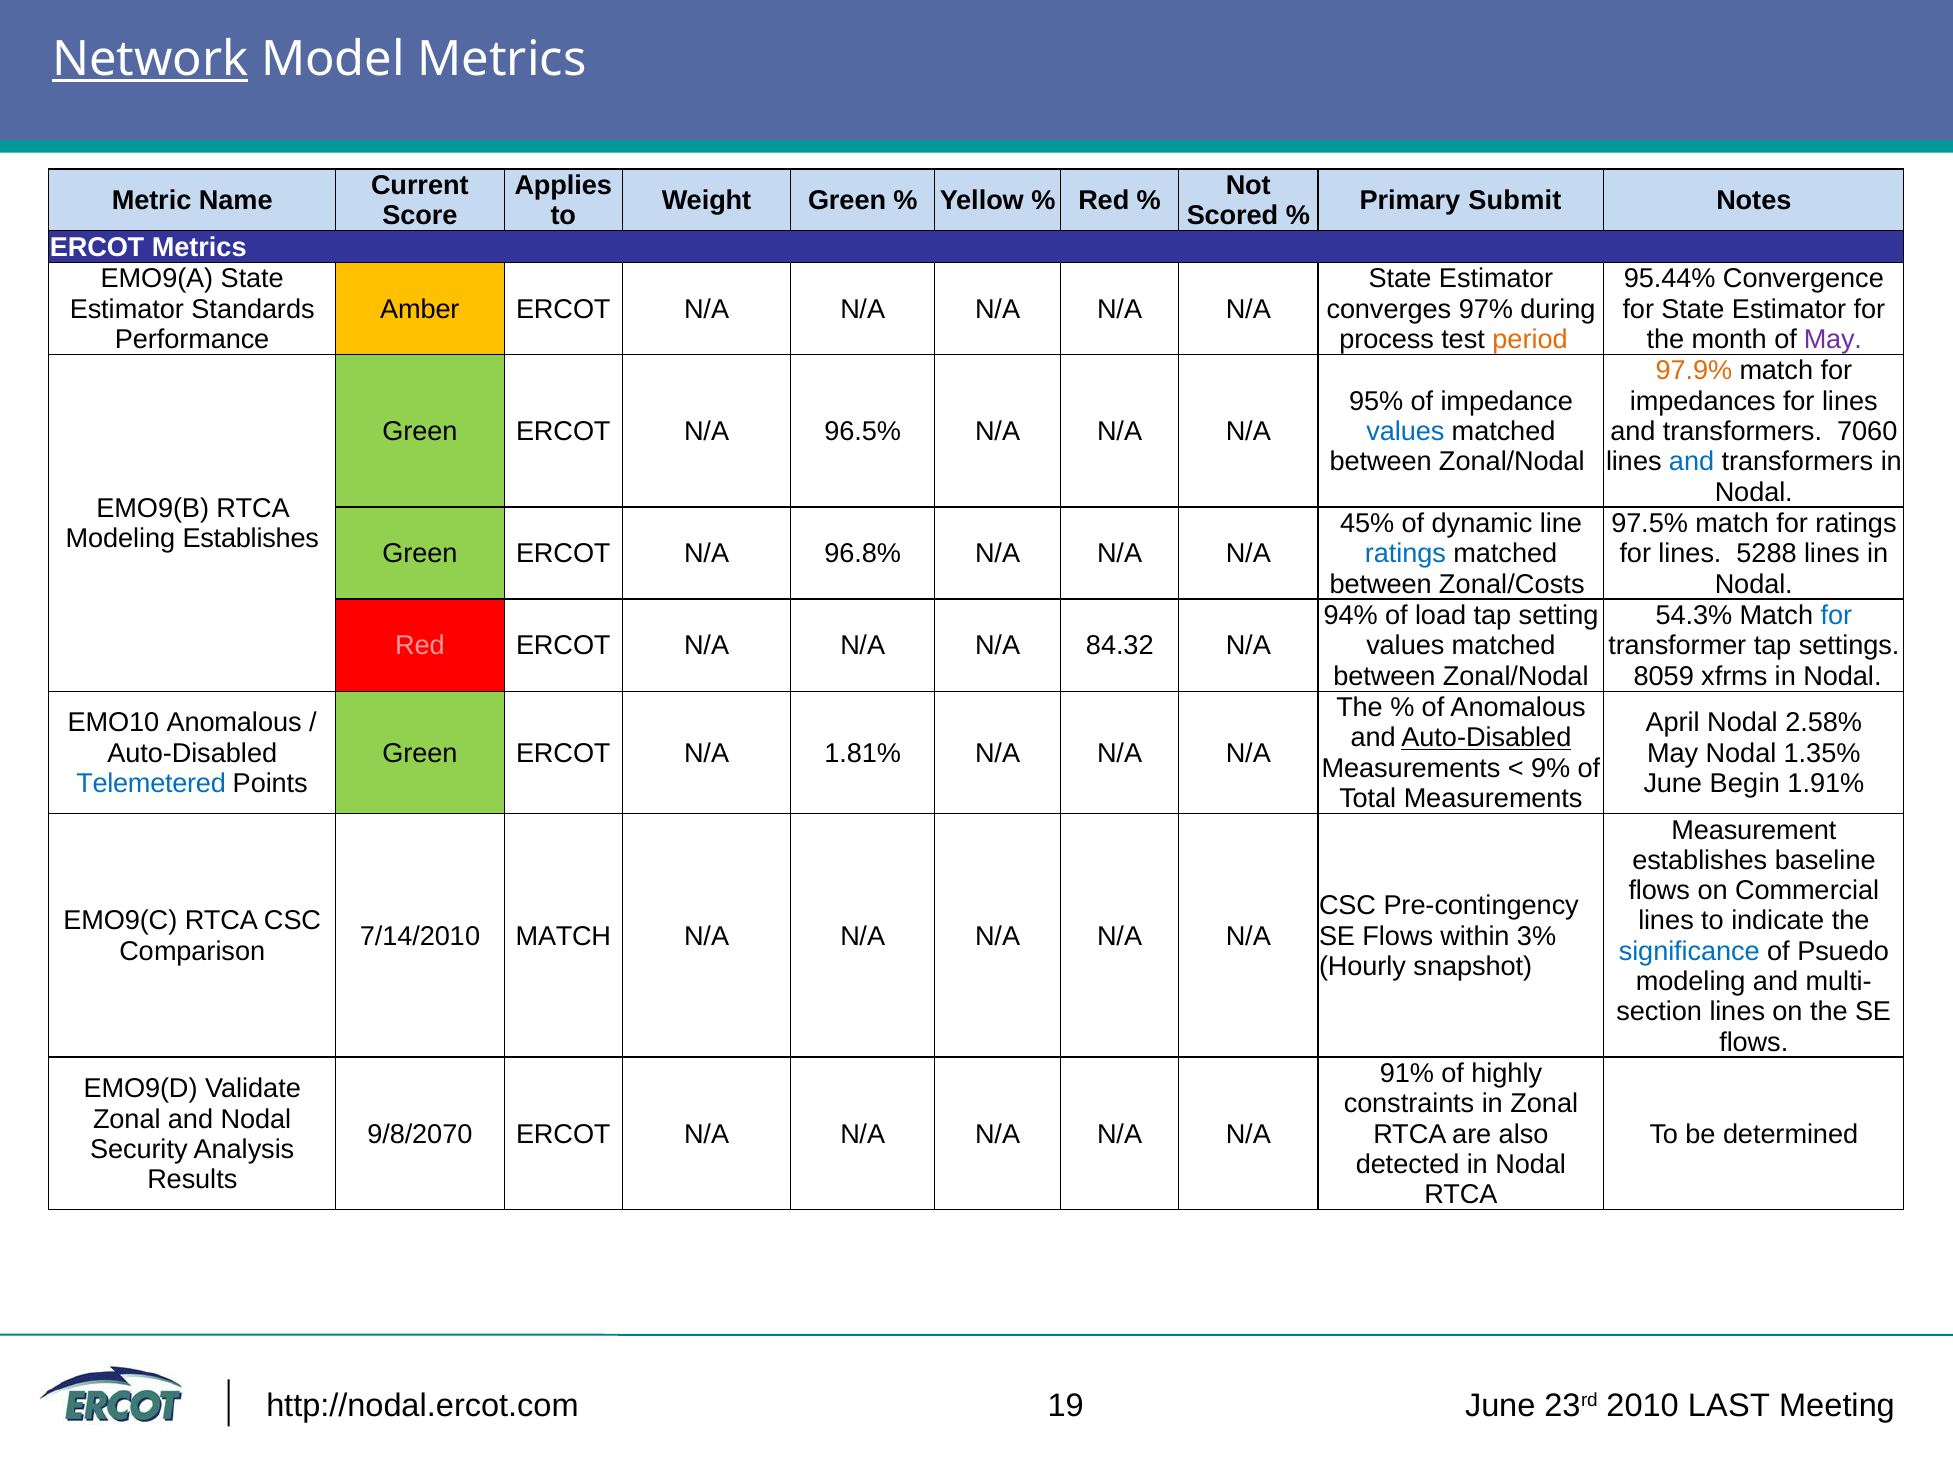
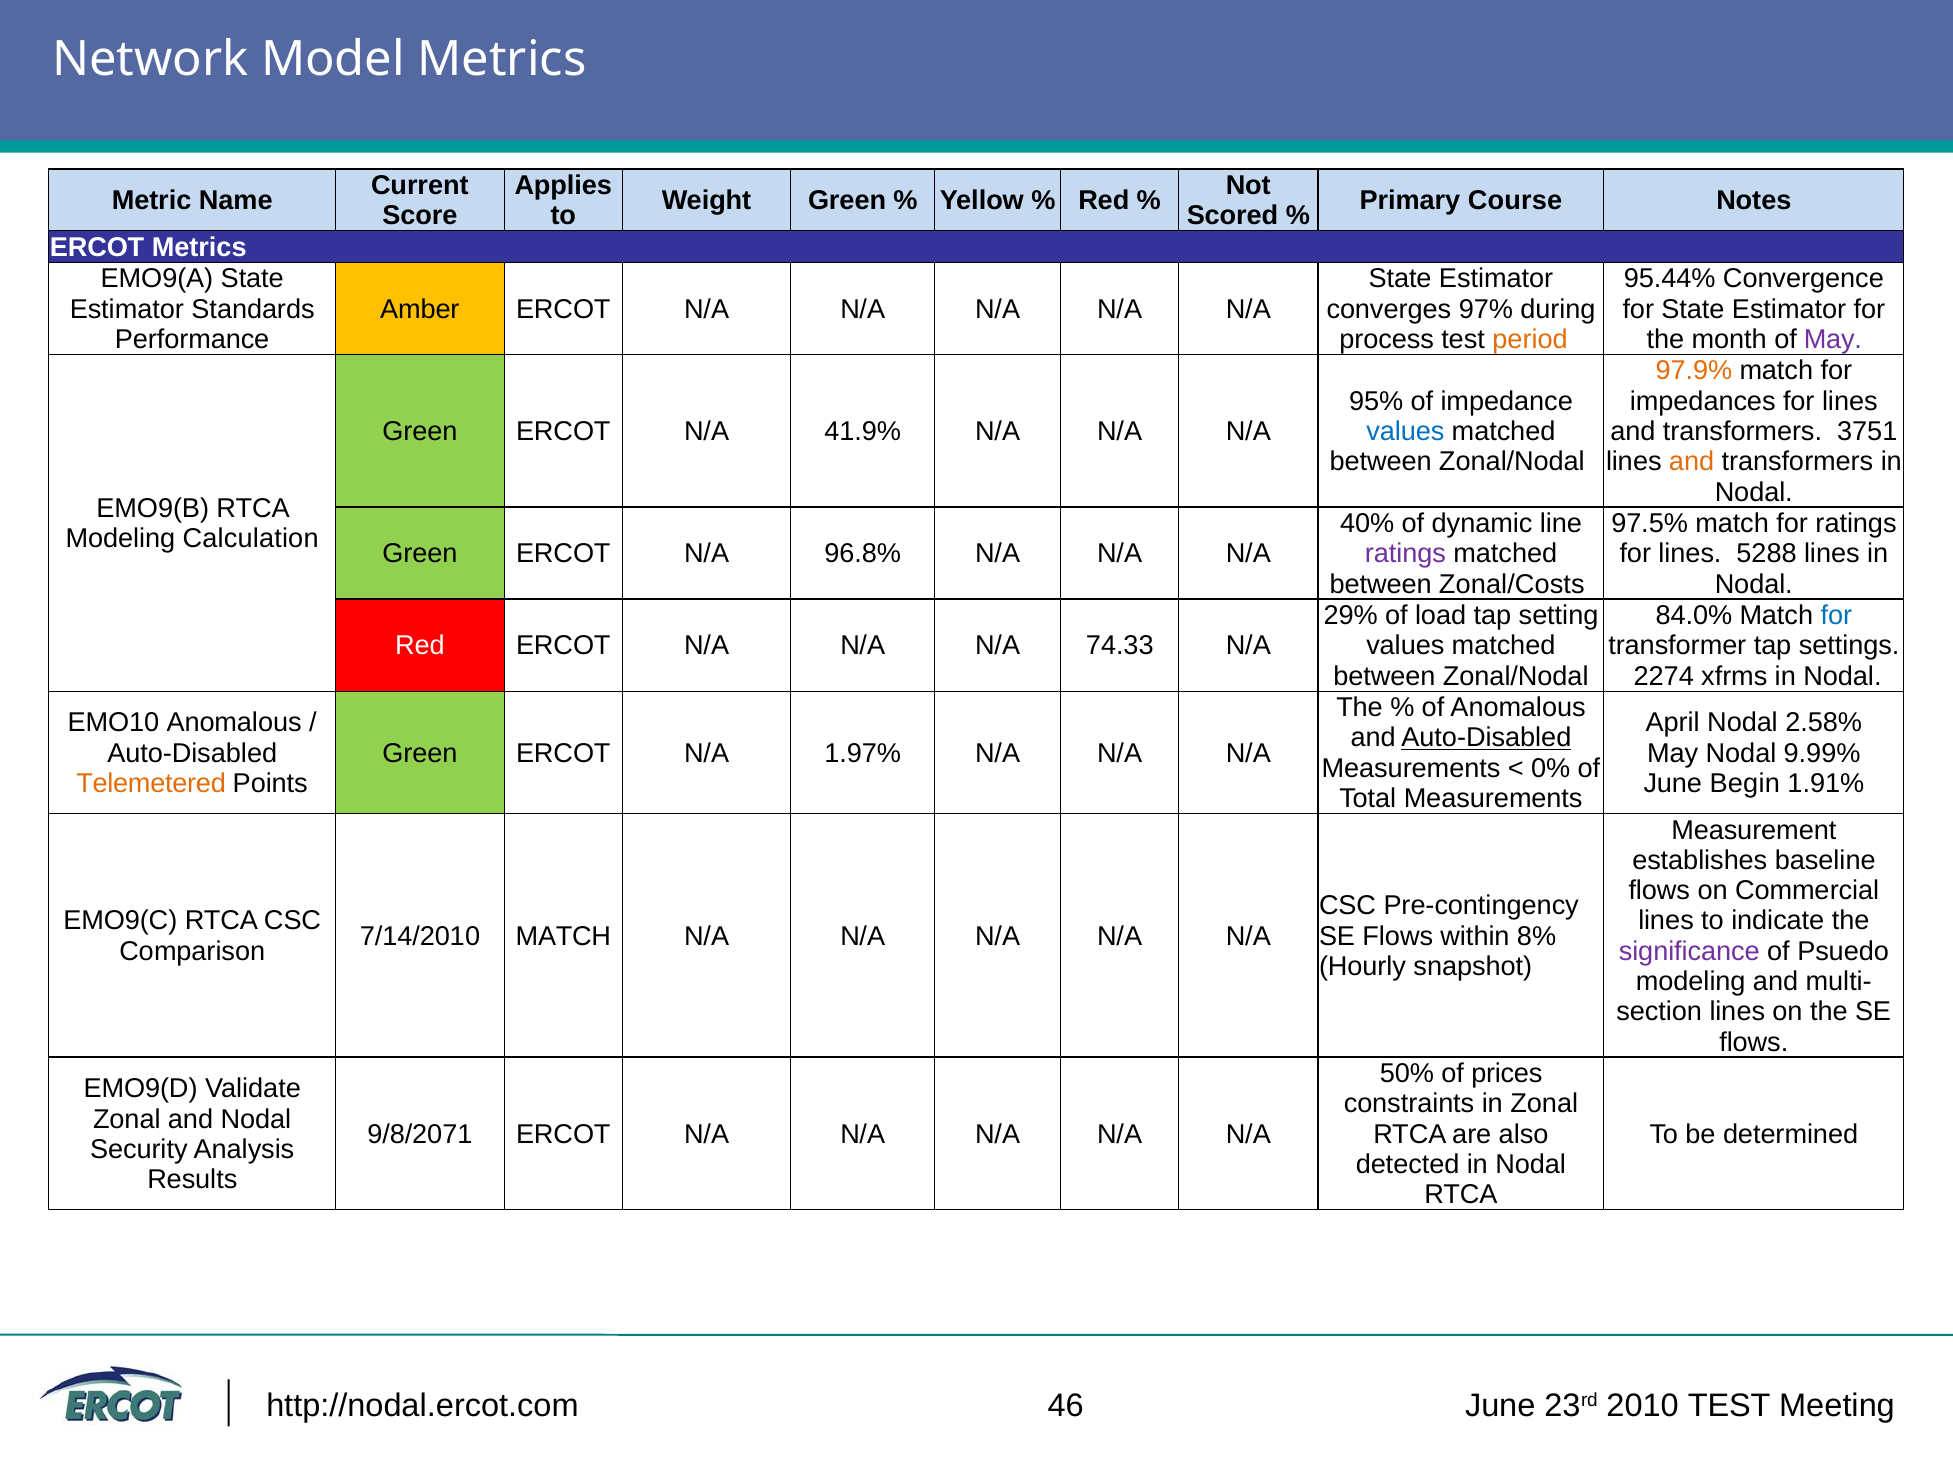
Network underline: present -> none (150, 60)
Submit: Submit -> Course (1515, 201)
96.5%: 96.5% -> 41.9% (863, 431)
7060: 7060 -> 3751 (1867, 431)
and colour: blue -> orange (1692, 462)
45%: 45% -> 40% (1367, 524)
Modeling Establishes: Establishes -> Calculation (251, 539)
ratings colour: blue -> purple (1405, 554)
94%: 94% -> 29% (1351, 616)
54.3%: 54.3% -> 84.0% (1694, 616)
Red colour: pink -> white (420, 646)
84.32: 84.32 -> 74.33 (1120, 646)
8059: 8059 -> 2274 (1664, 676)
1.81%: 1.81% -> 1.97% (863, 753)
1.35%: 1.35% -> 9.99% (1822, 753)
9%: 9% -> 0% (1551, 768)
Telemetered colour: blue -> orange (151, 783)
3%: 3% -> 8% (1537, 936)
significance colour: blue -> purple (1689, 951)
91%: 91% -> 50% (1407, 1073)
highly: highly -> prices (1507, 1073)
9/8/2070: 9/8/2070 -> 9/8/2071 (420, 1134)
19: 19 -> 46 (1066, 1405)
2010 LAST: LAST -> TEST (1729, 1405)
